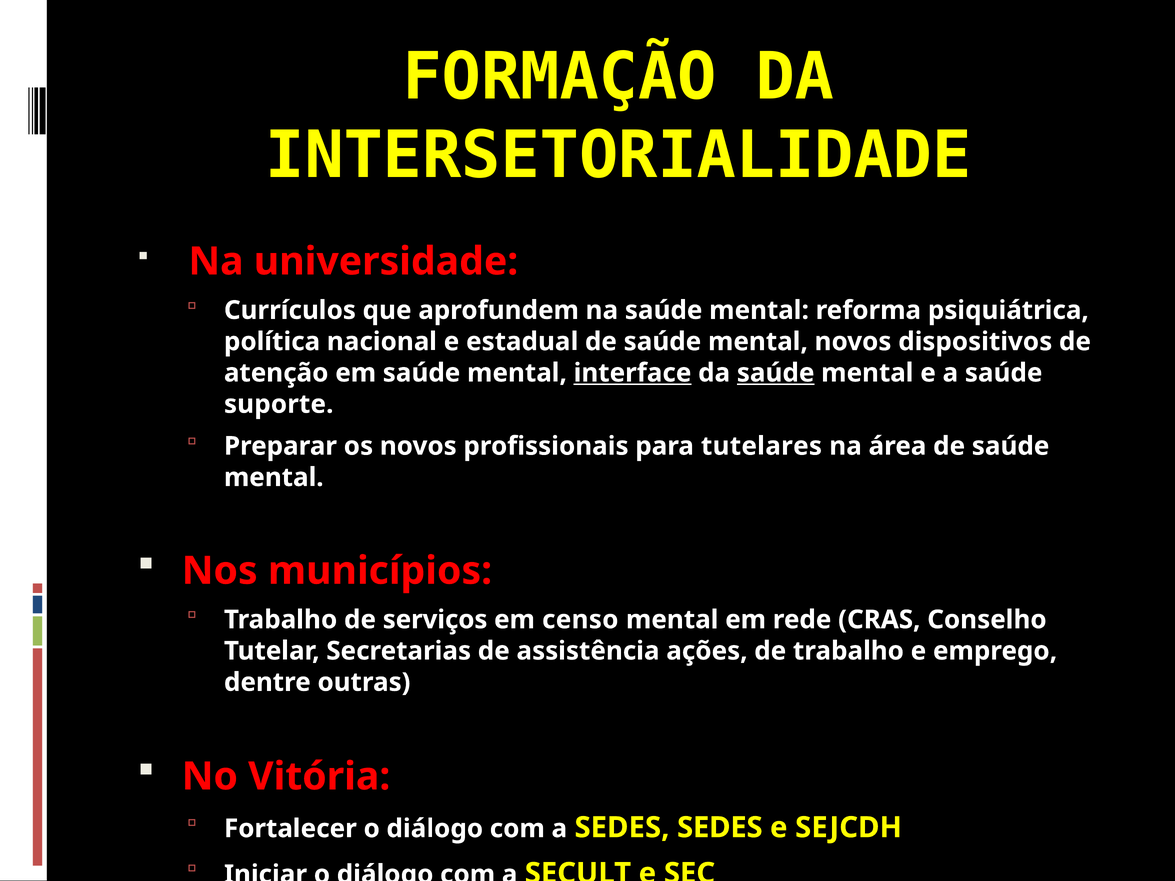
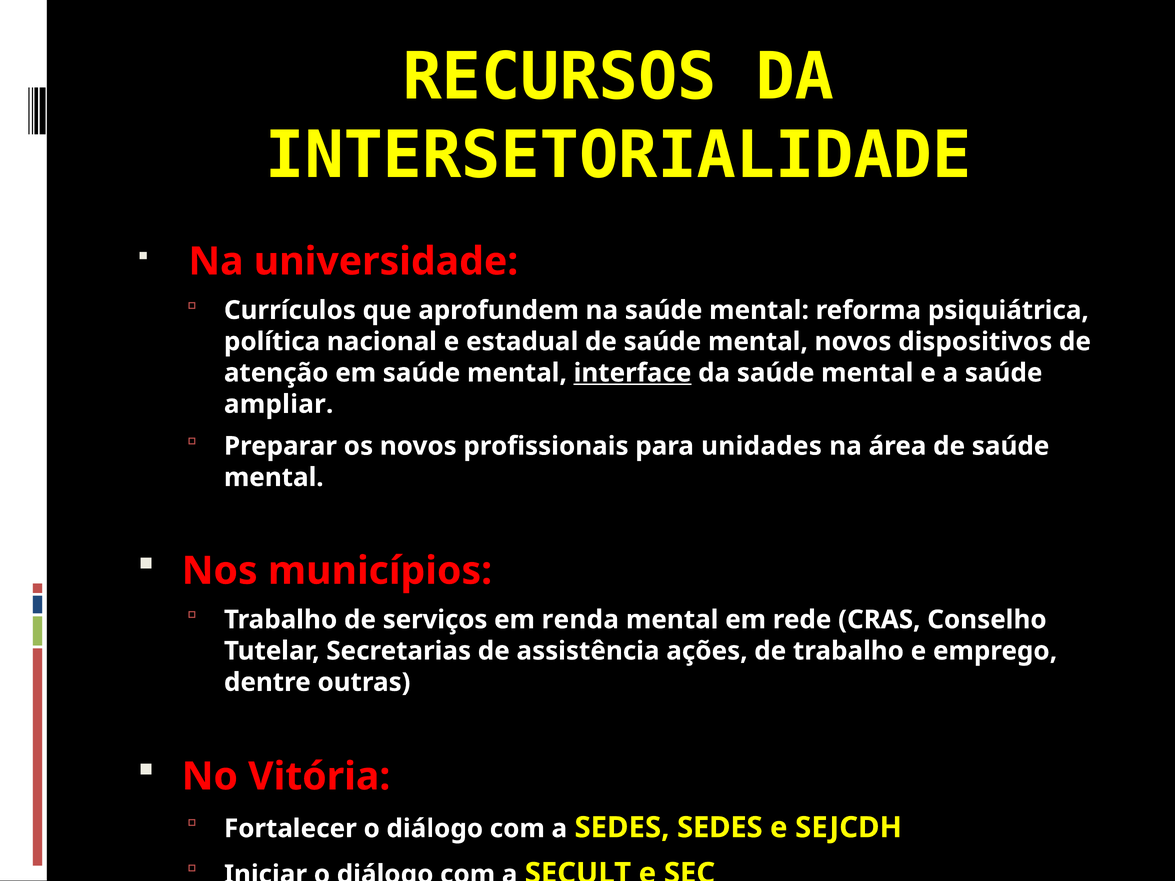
FORMAÇÃO: FORMAÇÃO -> RECURSOS (560, 77)
saúde underline: present -> none (776, 373)
suporte: suporte -> ampliar (279, 404)
tutelares: tutelares -> unidades (761, 446)
censo: censo -> renda (580, 620)
